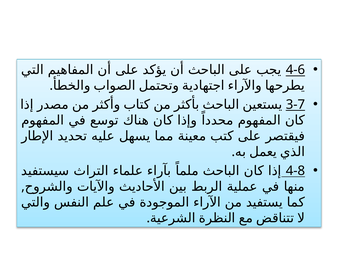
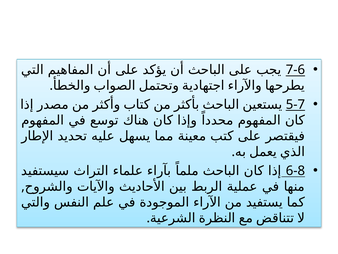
4-6: 4-6 -> 7-6 (295, 70)
3-7: 3-7 -> 5-7 (295, 104)
4-8: 4-8 -> 6-8 (295, 170)
